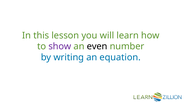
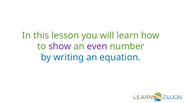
even colour: black -> purple (97, 47)
